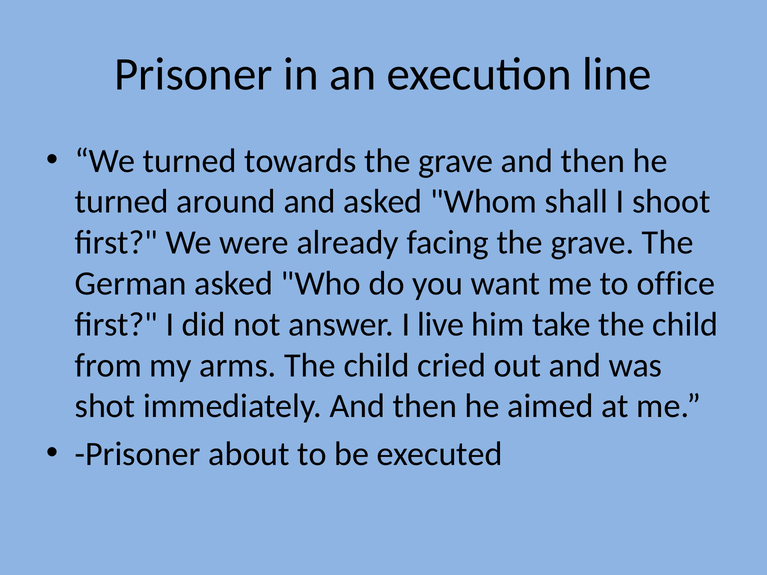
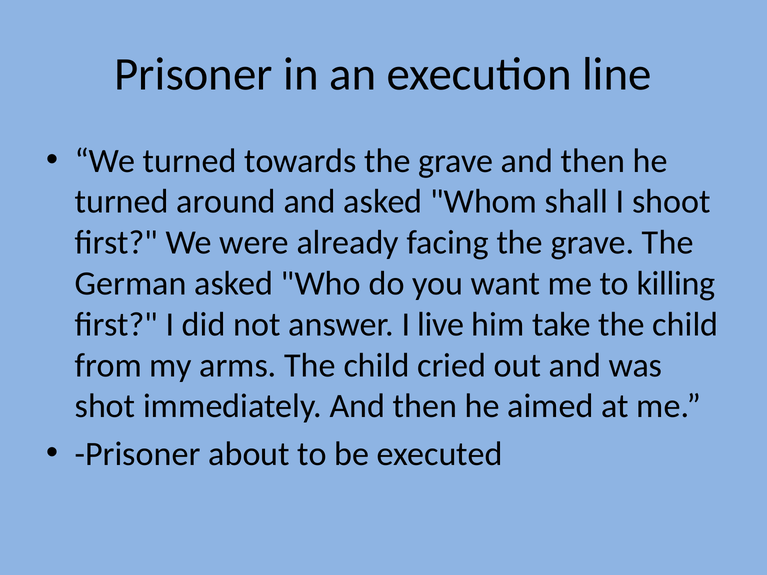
office: office -> killing (676, 284)
